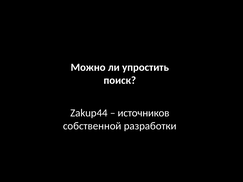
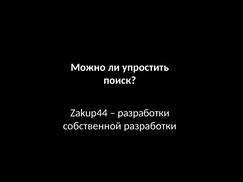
источников: источников -> разработки (144, 113)
